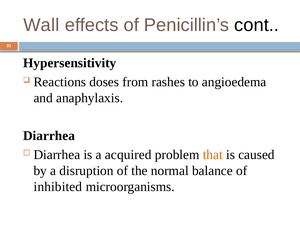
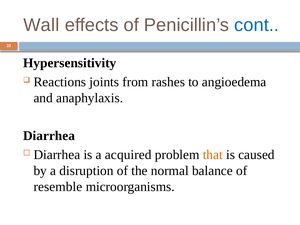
cont colour: black -> blue (257, 25)
doses: doses -> joints (104, 82)
inhibited: inhibited -> resemble (58, 187)
